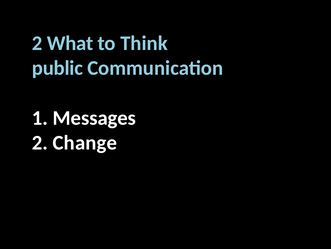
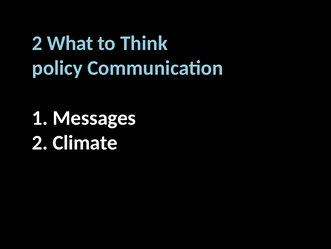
public: public -> policy (57, 68)
Change: Change -> Climate (85, 142)
